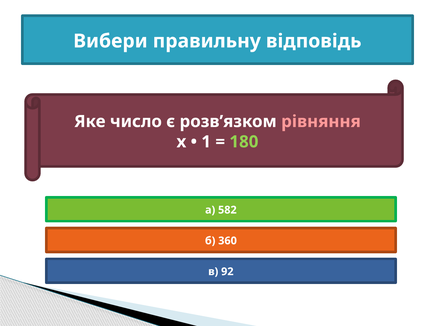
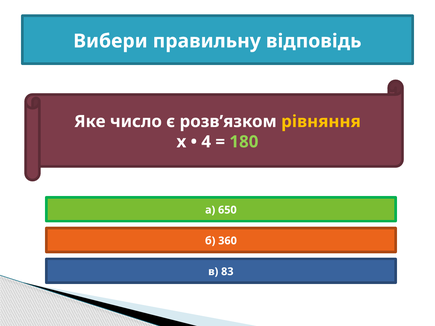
рівняння colour: pink -> yellow (321, 122)
1: 1 -> 4 (206, 142)
582: 582 -> 650 (227, 210)
92: 92 -> 83 (227, 272)
